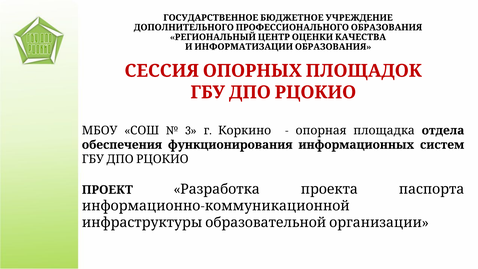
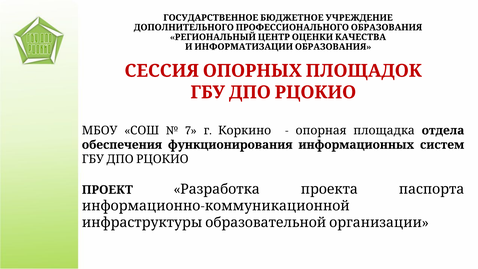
3: 3 -> 7 (191, 130)
